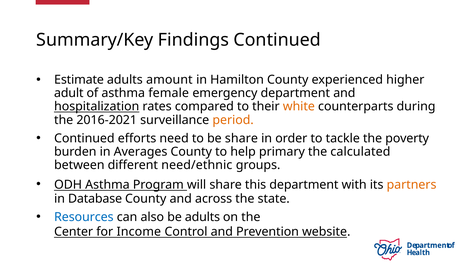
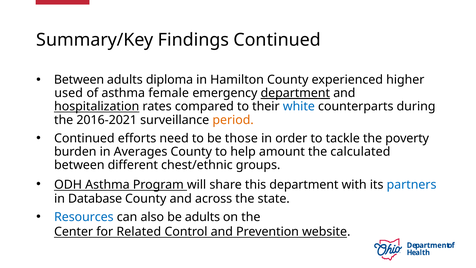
Estimate: Estimate -> Between (79, 80)
amount: amount -> diploma (169, 80)
adult: adult -> used (69, 93)
department underline: none -> present (295, 93)
white colour: orange -> blue (299, 106)
be share: share -> those (241, 138)
primary: primary -> amount (282, 152)
need/ethnic: need/ethnic -> chest/ethnic (197, 165)
partners colour: orange -> blue (412, 185)
Income: Income -> Related (139, 232)
